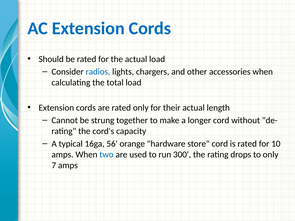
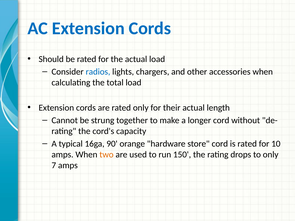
56: 56 -> 90 (112, 144)
two colour: blue -> orange (106, 155)
300: 300 -> 150 (182, 155)
